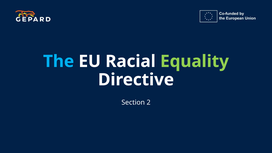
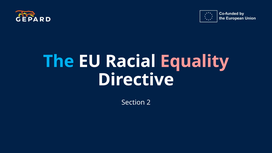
Equality colour: light green -> pink (195, 61)
